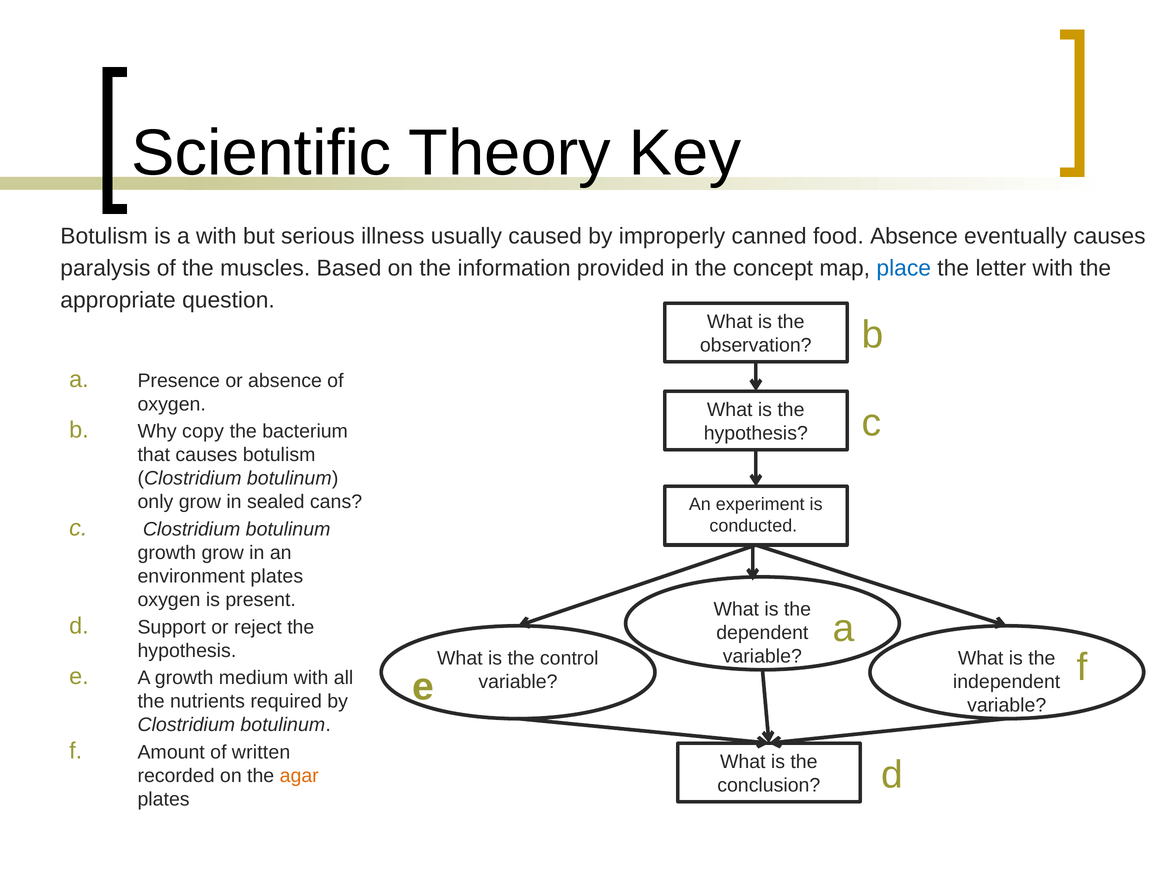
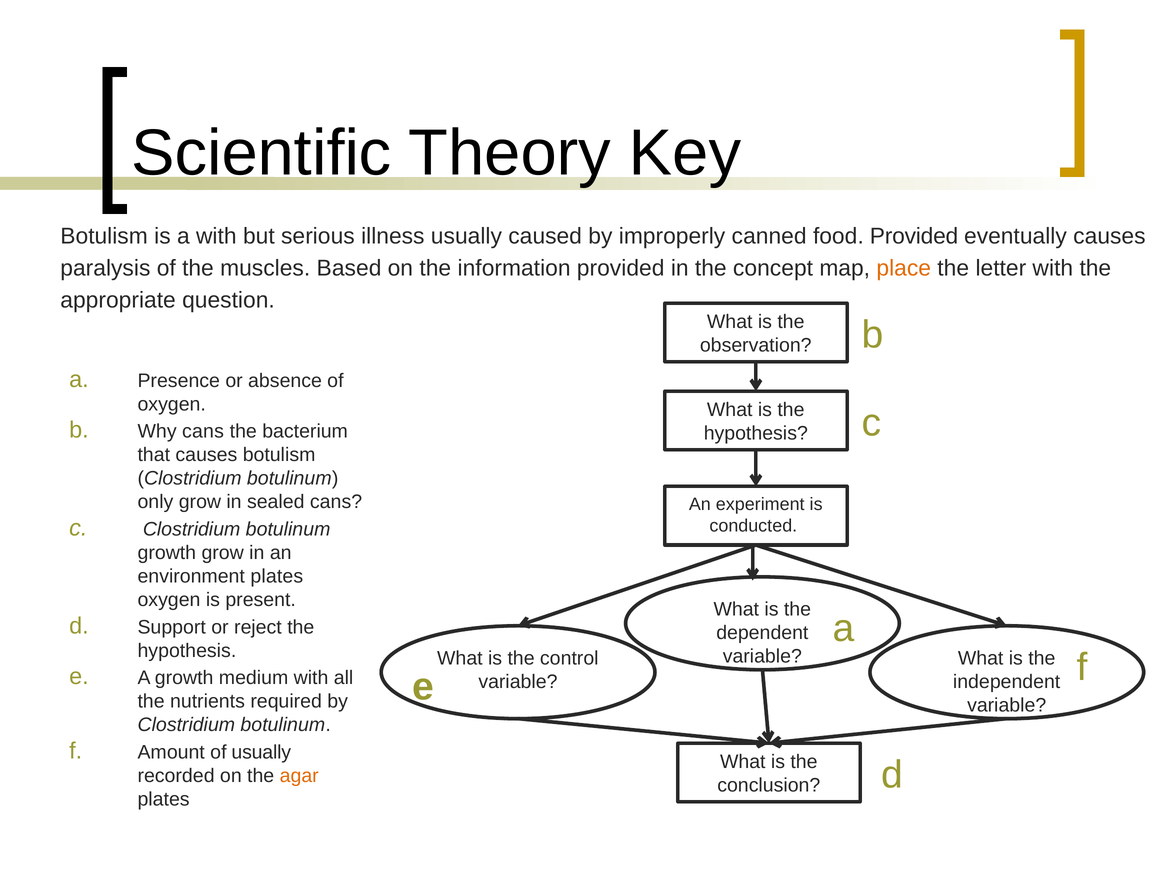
food Absence: Absence -> Provided (914, 236)
place colour: blue -> orange (904, 268)
Why copy: copy -> cans (203, 431)
of written: written -> usually (261, 752)
